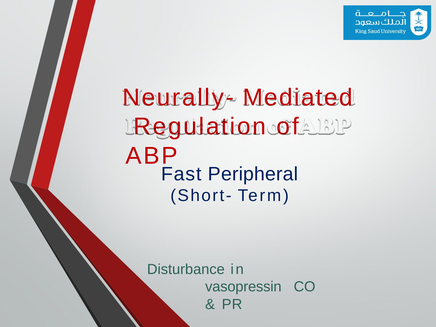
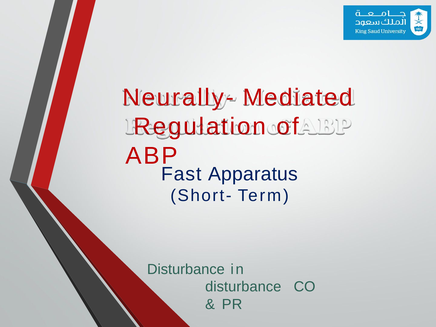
Peripheral: Peripheral -> Apparatus (253, 174)
vasopressin: vasopressin -> disturbance (243, 287)
